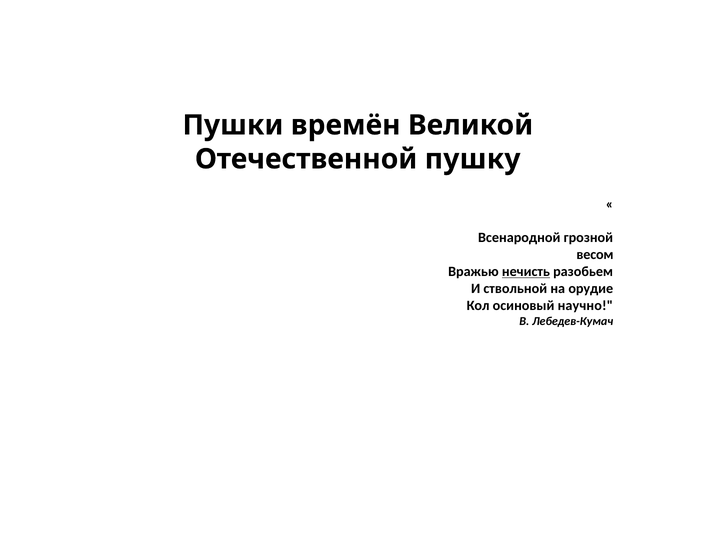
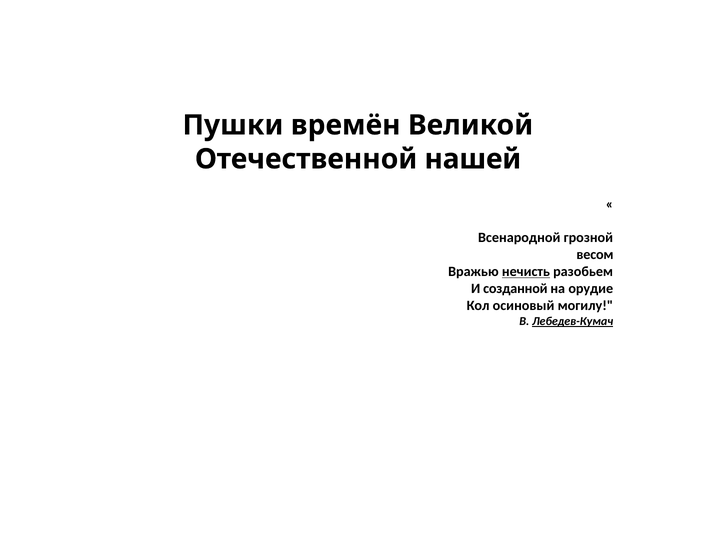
пушку: пушку -> нашей (473, 159)
ствольной: ствольной -> созданной (515, 289)
научно: научно -> могилу (585, 306)
Лебедев-Кумач underline: none -> present (573, 321)
